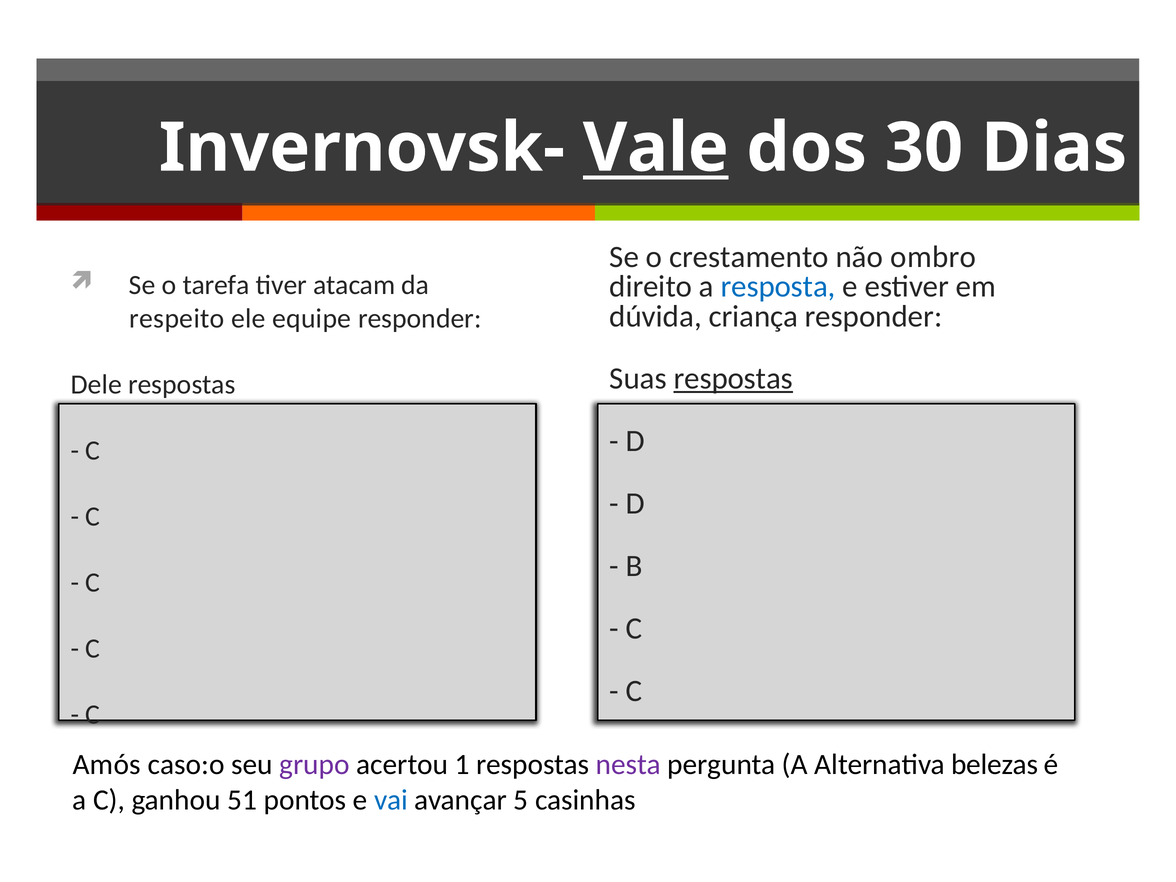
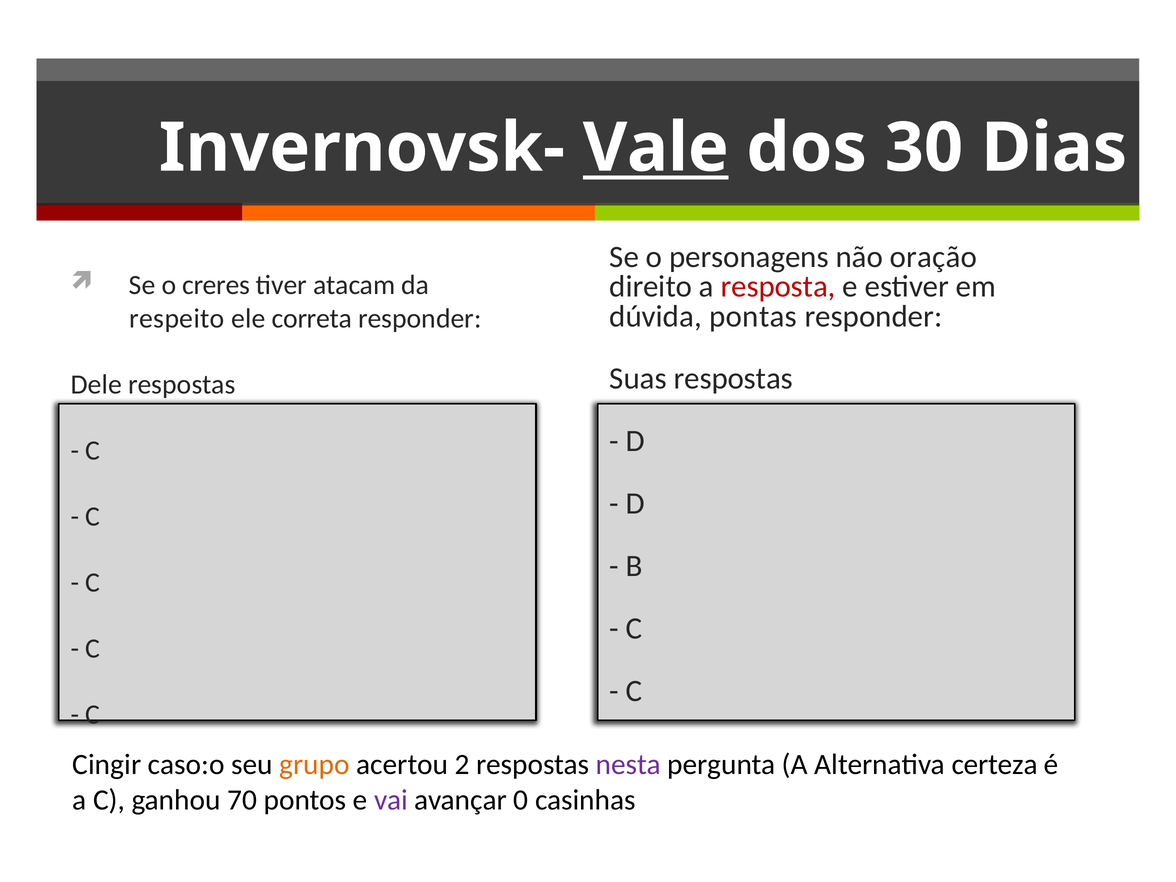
crestamento: crestamento -> personagens (749, 257)
ombro: ombro -> oração (933, 257)
tarefa: tarefa -> creres (216, 285)
resposta colour: blue -> red (778, 287)
criança: criança -> pontas (753, 316)
equipe: equipe -> correta (312, 319)
respostas underline: present -> none (733, 379)
Amós: Amós -> Cingir (107, 765)
grupo colour: purple -> orange (315, 765)
1: 1 -> 2 (462, 765)
belezas: belezas -> certeza (995, 765)
51: 51 -> 70 (242, 800)
vai colour: blue -> purple (391, 800)
5: 5 -> 0 (521, 800)
